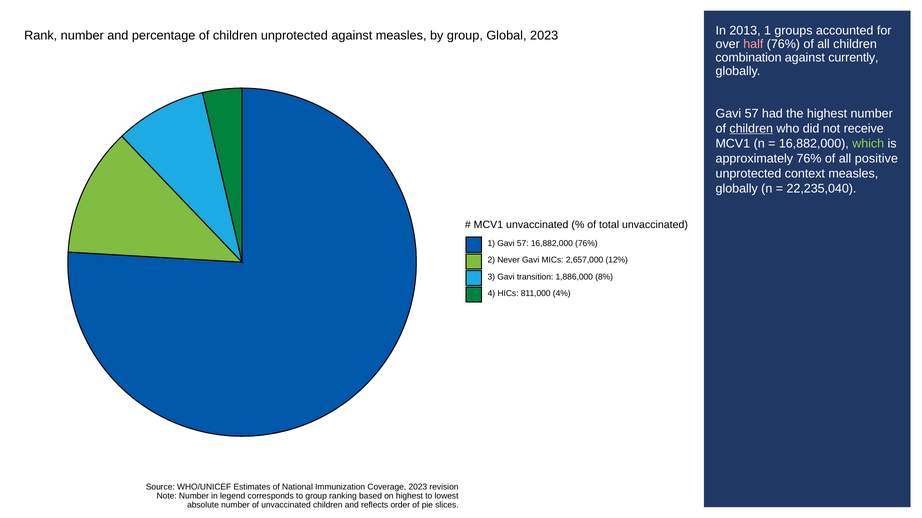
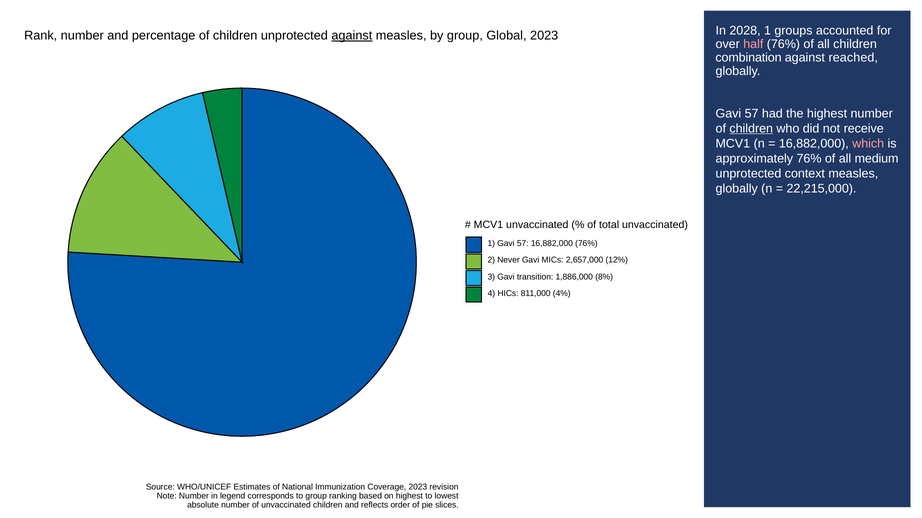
2013: 2013 -> 2028 (745, 31)
against underline: none -> present (352, 36)
currently: currently -> reached (853, 58)
which colour: light green -> pink (868, 144)
positive: positive -> medium (877, 159)
22,235,040: 22,235,040 -> 22,215,000 (821, 189)
